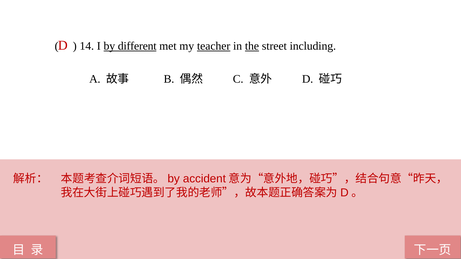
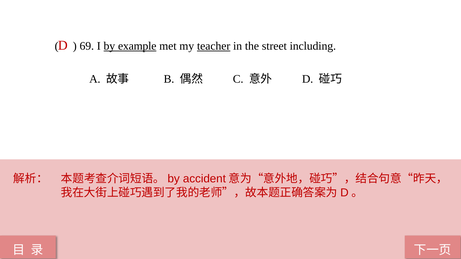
14: 14 -> 69 (87, 46)
different: different -> example (137, 46)
the underline: present -> none (252, 46)
